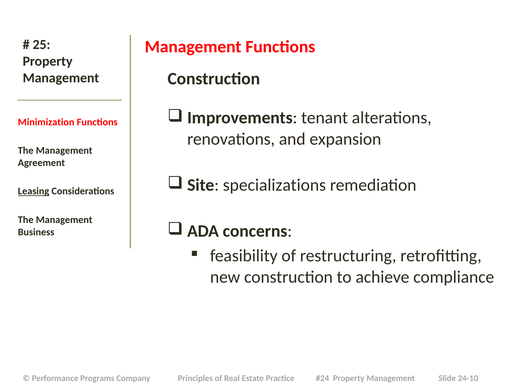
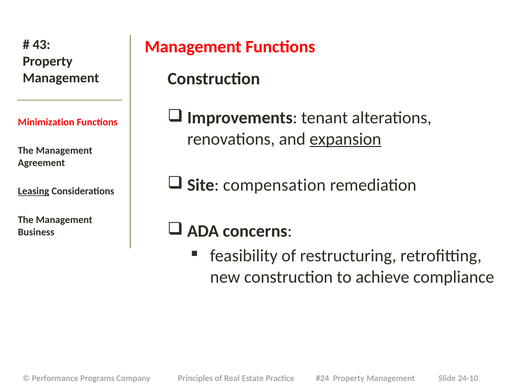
25: 25 -> 43 (41, 45)
expansion underline: none -> present (345, 139)
specializations: specializations -> compensation (274, 185)
